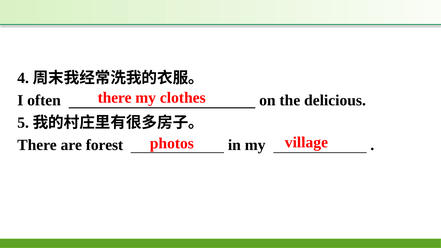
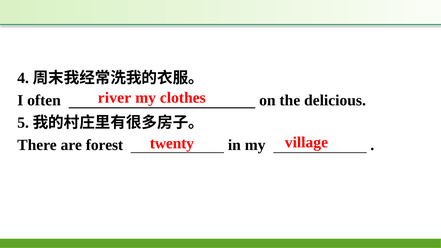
there: there -> river (114, 98)
photos: photos -> twenty (172, 143)
